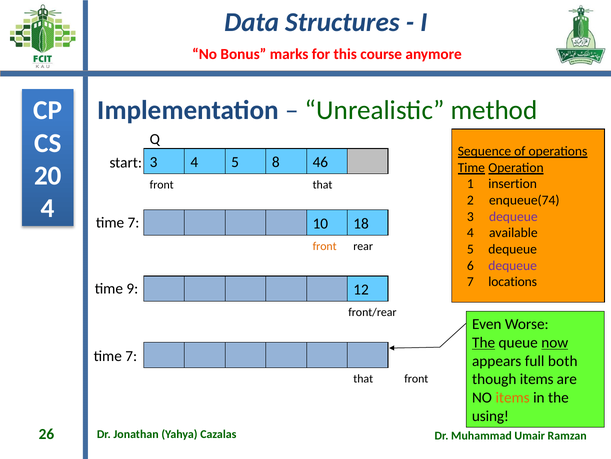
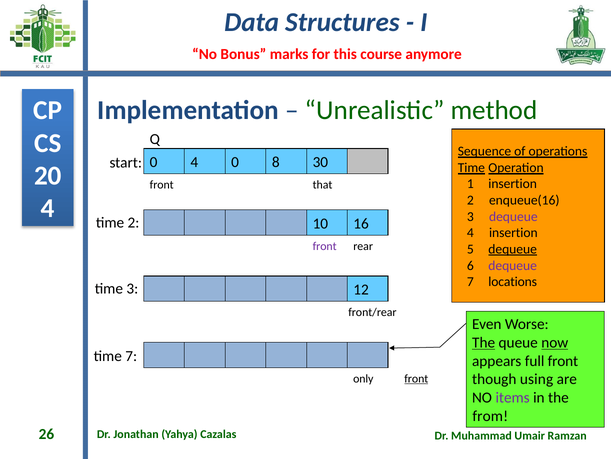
start 3: 3 -> 0 (154, 162)
4 5: 5 -> 0 (235, 162)
46: 46 -> 30 (320, 162)
enqueue(74: enqueue(74 -> enqueue(16 (524, 200)
7: 7 -> 2 (133, 222)
18: 18 -> 16 (361, 223)
4 available: available -> insertion (513, 233)
front colour: orange -> purple (325, 246)
dequeue underline: none -> present (513, 249)
time 9: 9 -> 3 (132, 288)
full both: both -> front (563, 360)
though items: items -> using (537, 379)
that: that -> only (363, 378)
front underline: none -> present (416, 378)
items colour: orange -> purple (513, 397)
using: using -> from (490, 415)
